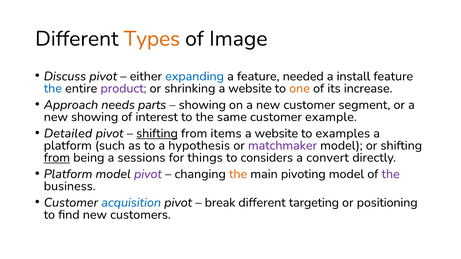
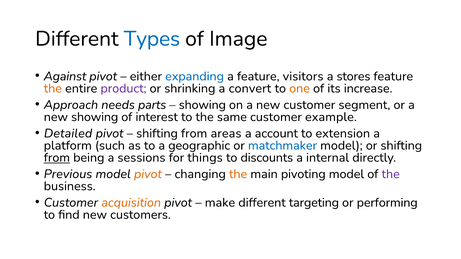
Types colour: orange -> blue (152, 39)
Discuss: Discuss -> Against (65, 76)
needed: needed -> visitors (303, 76)
install: install -> stores (353, 76)
the colour: blue -> orange (53, 88)
shrinking a website: website -> convert (250, 88)
shifting underline: present -> none (157, 133)
items: items -> areas (226, 133)
website: website -> account (276, 133)
examples: examples -> extension (343, 133)
hypothesis: hypothesis -> geographic (199, 146)
matchmaker colour: purple -> blue (282, 146)
considers: considers -> discounts (267, 158)
convert: convert -> internal (328, 158)
Platform: Platform -> Previous (68, 174)
pivot colour: purple -> orange (148, 174)
acquisition colour: blue -> orange (131, 203)
break: break -> make (220, 203)
positioning: positioning -> performing (387, 203)
